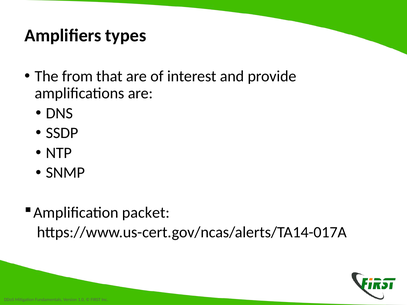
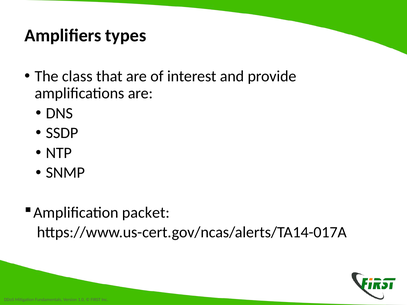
from: from -> class (77, 76)
